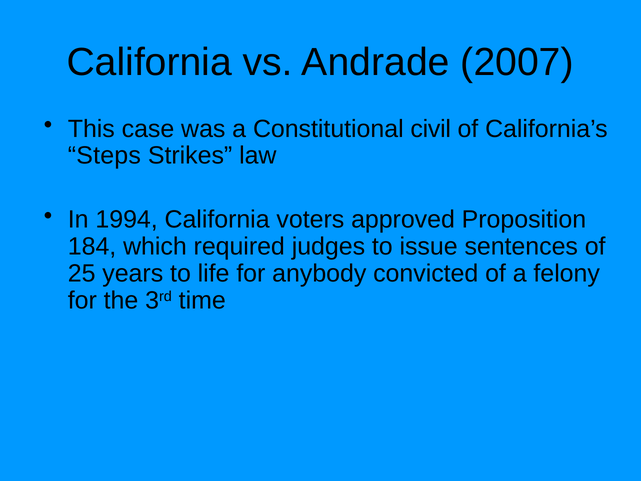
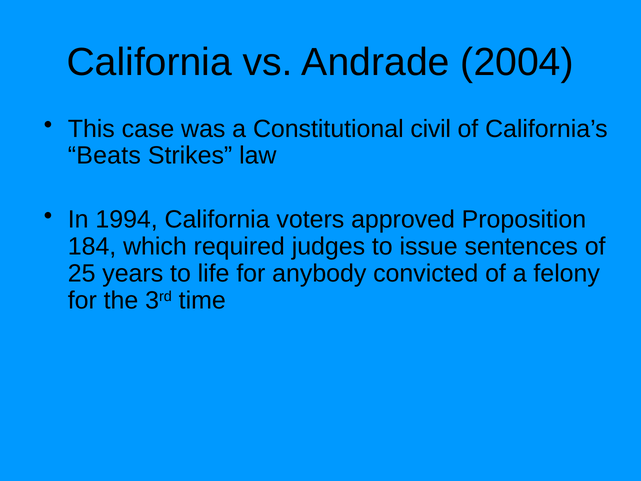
2007: 2007 -> 2004 (517, 62)
Steps: Steps -> Beats (104, 156)
